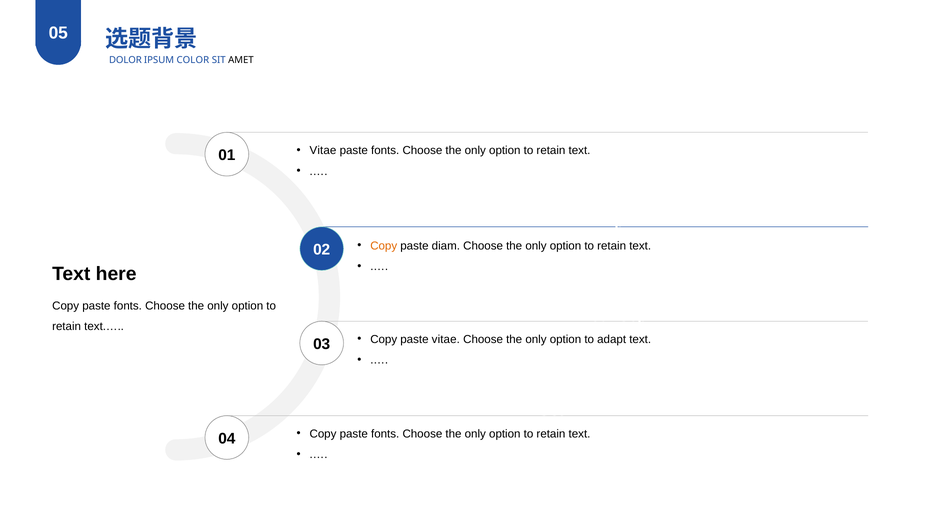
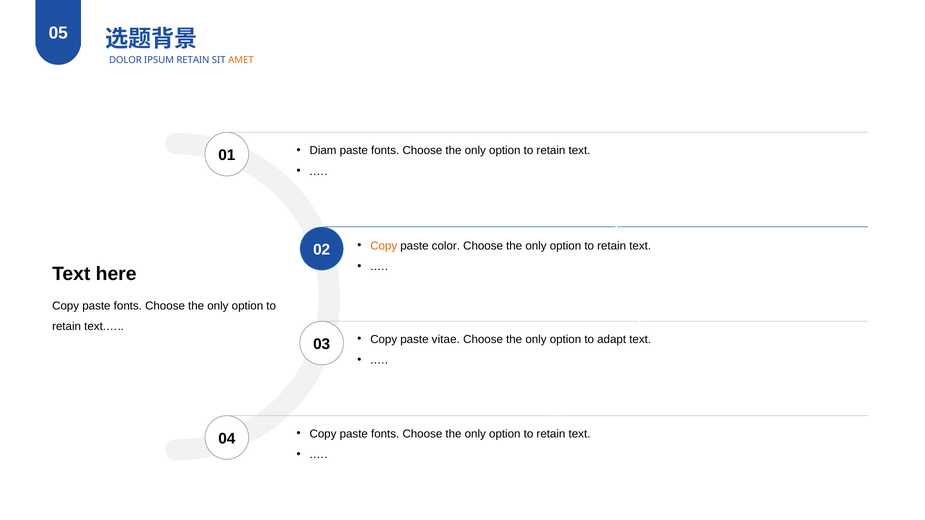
IPSUM COLOR: COLOR -> RETAIN (193, 60)
AMET colour: black -> orange (241, 60)
Vitae: Vitae -> Diam (323, 151)
diam: diam -> color (446, 246)
